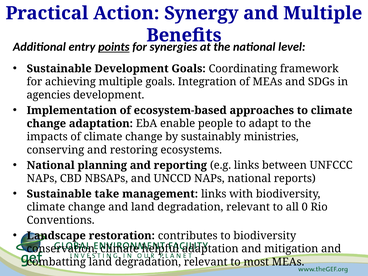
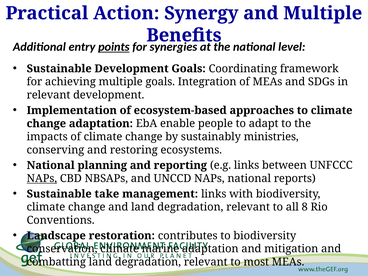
agencies: agencies -> relevant (49, 95)
NAPs underline: none -> present (42, 179)
0: 0 -> 8 (305, 207)
helpful: helpful -> marine (160, 249)
